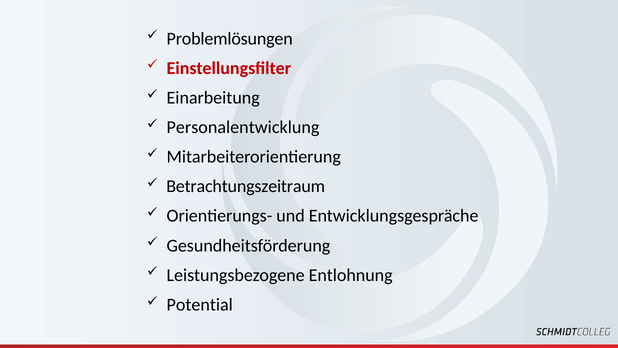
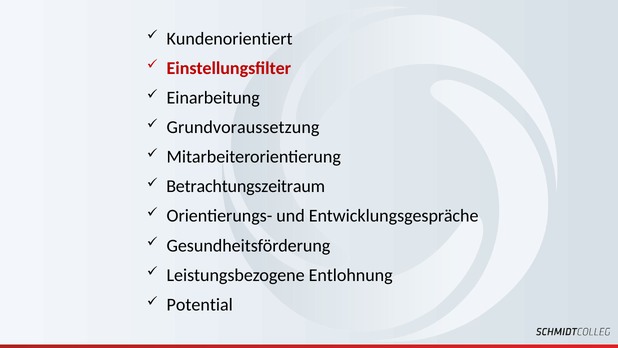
Problemlösungen: Problemlösungen -> Kundenorientiert (230, 39)
Personalentwicklung: Personalentwicklung -> Grundvoraussetzung (243, 127)
